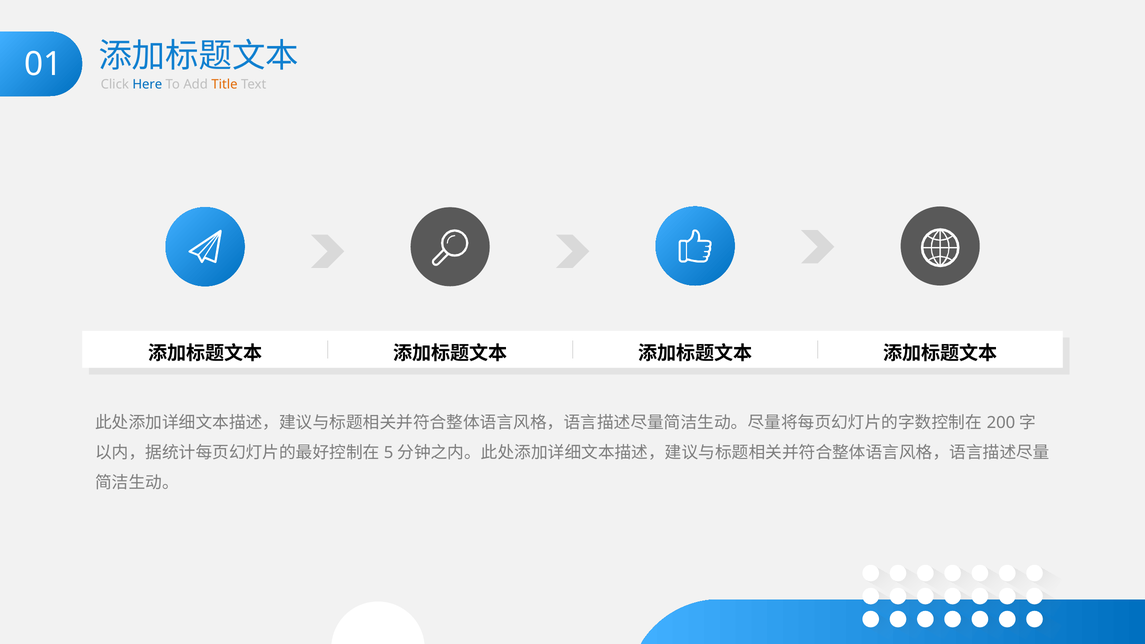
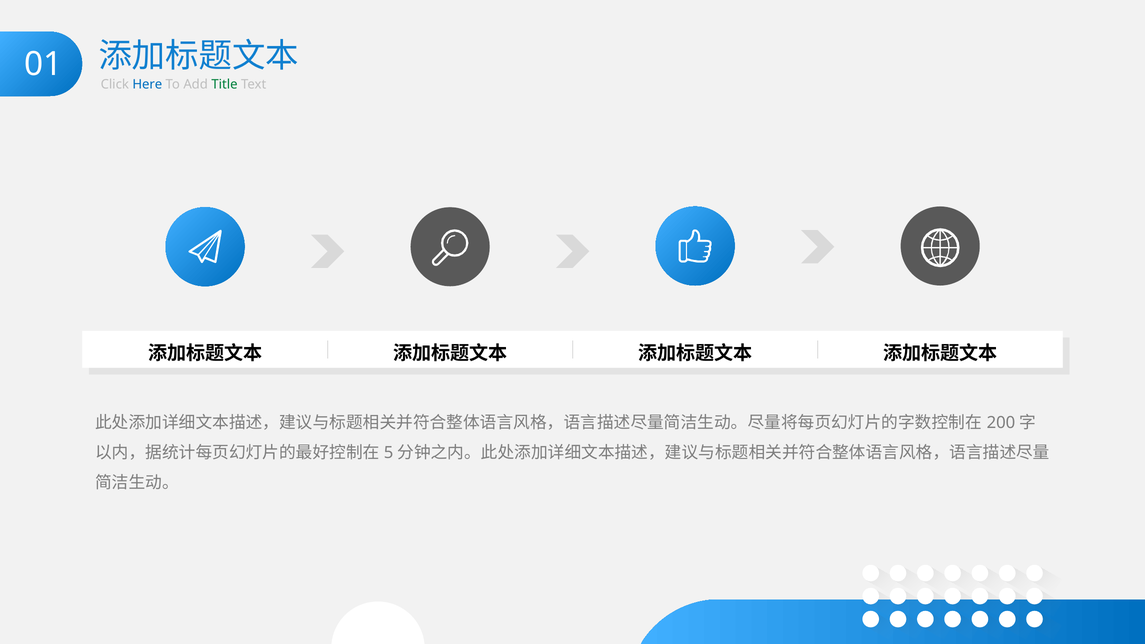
Title colour: orange -> green (224, 84)
